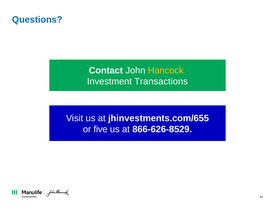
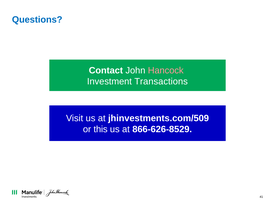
Hancock colour: yellow -> pink (166, 70)
jhinvestments.com/655: jhinvestments.com/655 -> jhinvestments.com/509 (159, 118)
five: five -> this (101, 129)
